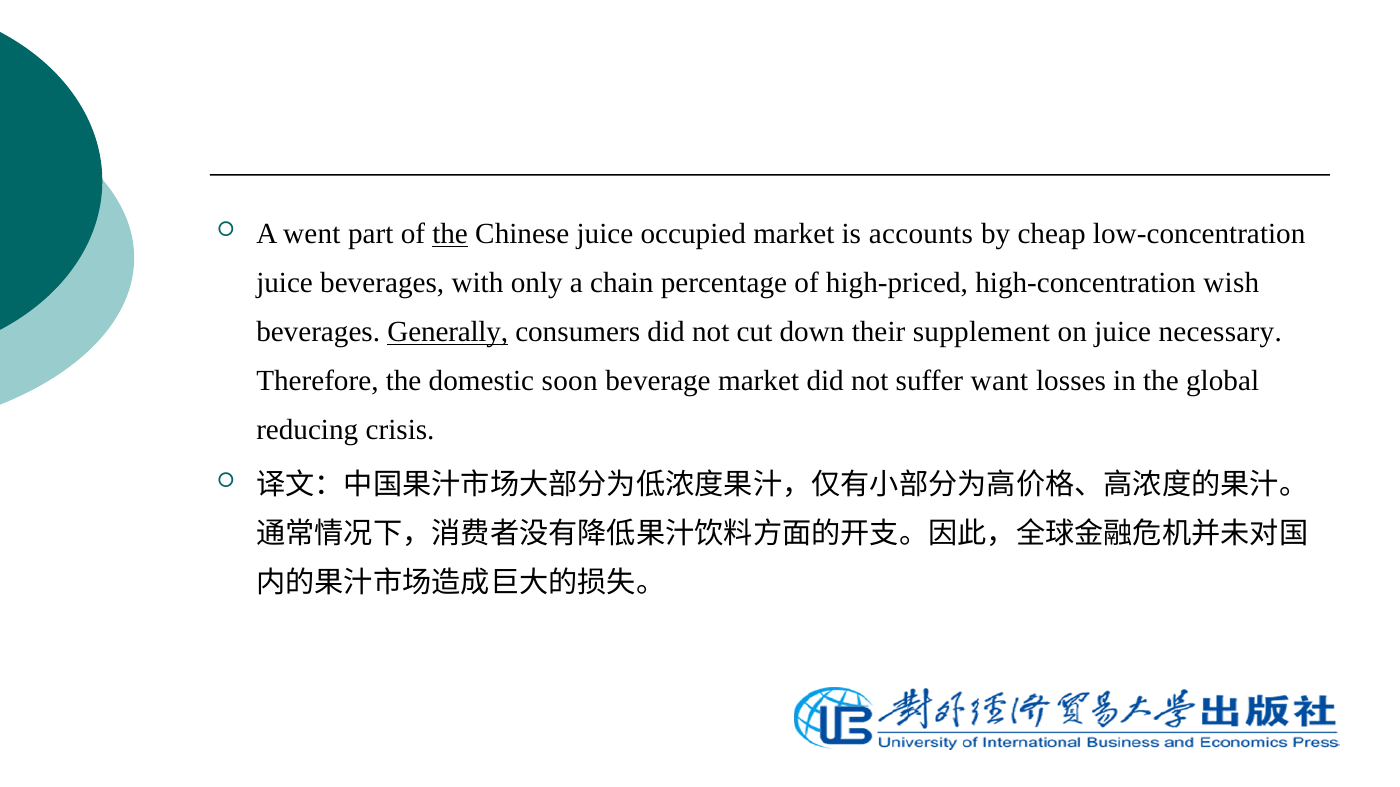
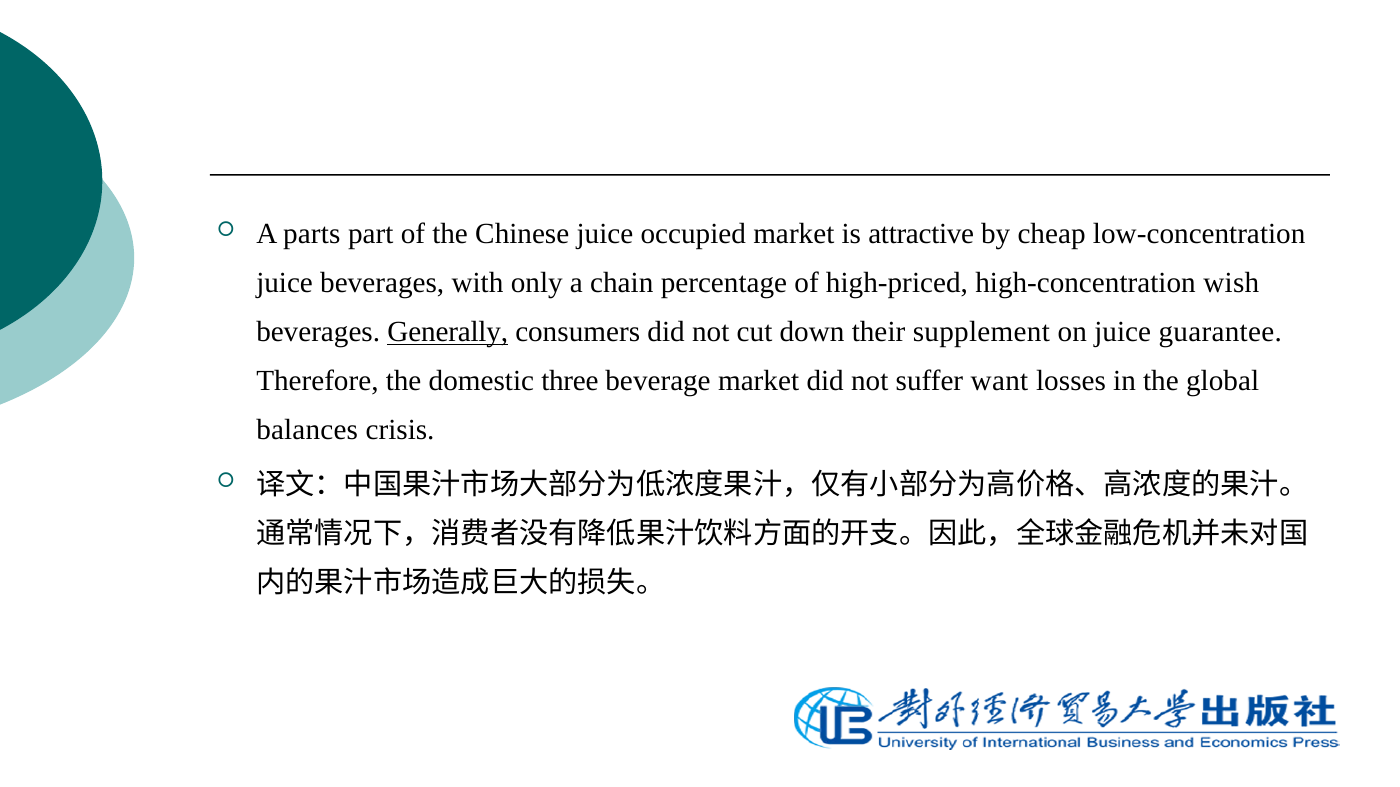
went: went -> parts (312, 234)
the underline: present -> none (450, 234)
accounts: accounts -> attractive (921, 234)
necessary: necessary -> guarantee (1220, 332)
soon: soon -> three (570, 381)
reducing: reducing -> balances (307, 430)
